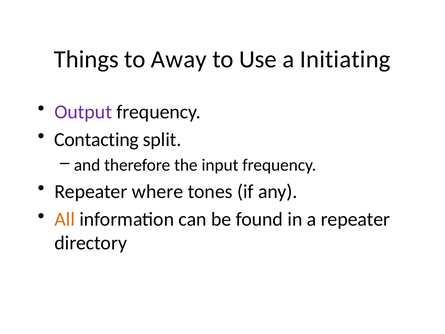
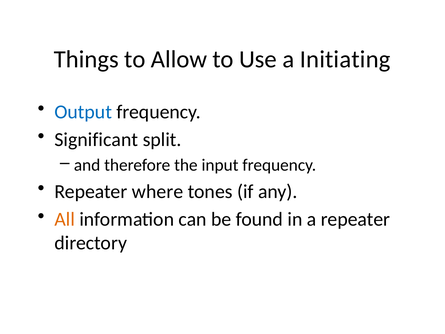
Away: Away -> Allow (179, 59)
Output colour: purple -> blue (83, 112)
Contacting: Contacting -> Significant (96, 140)
